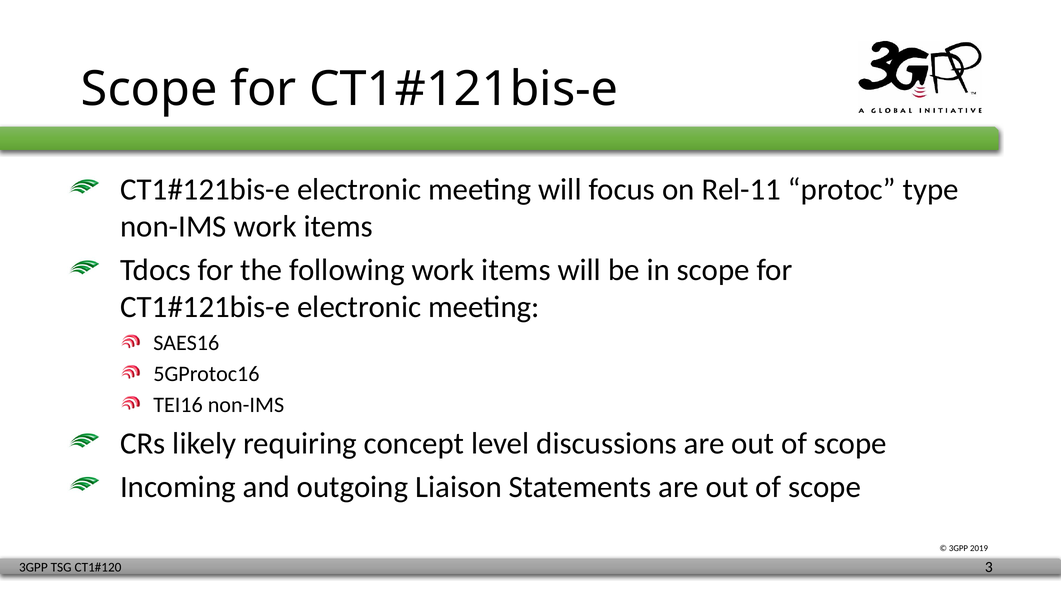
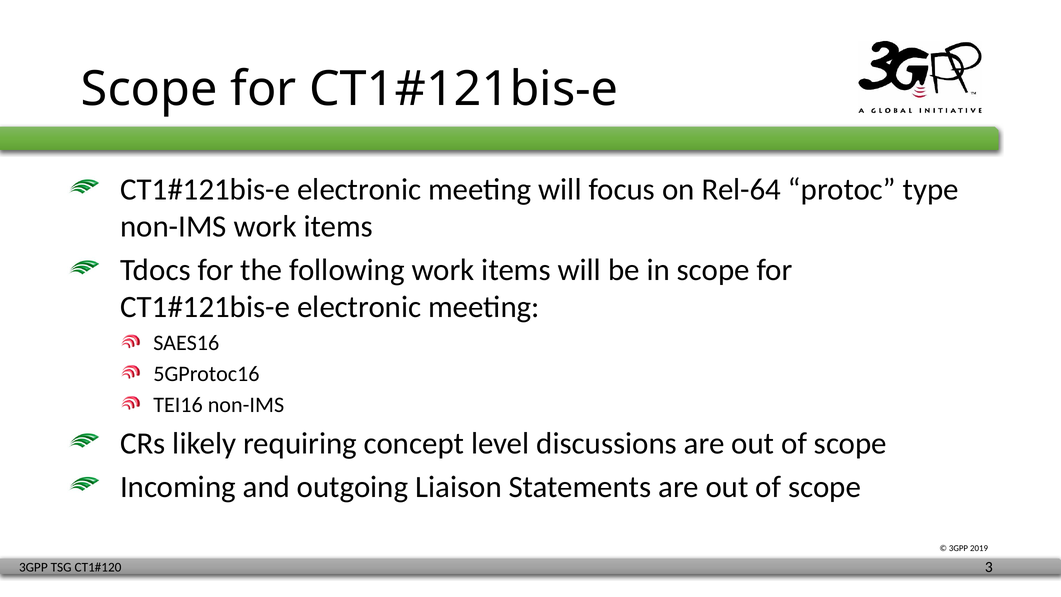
Rel-11: Rel-11 -> Rel-64 (741, 189)
